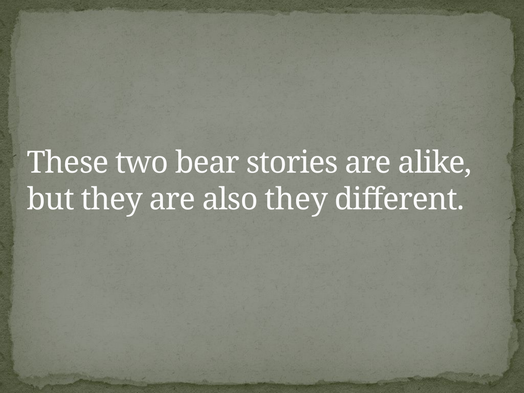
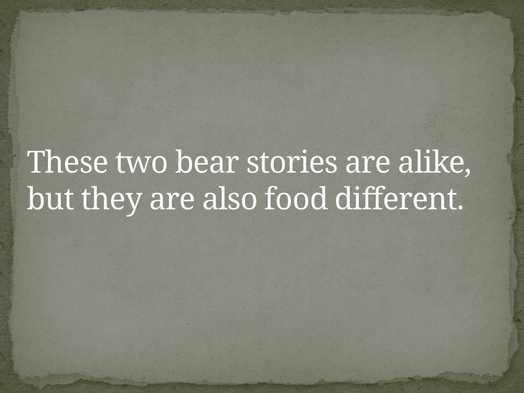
also they: they -> food (296, 200)
